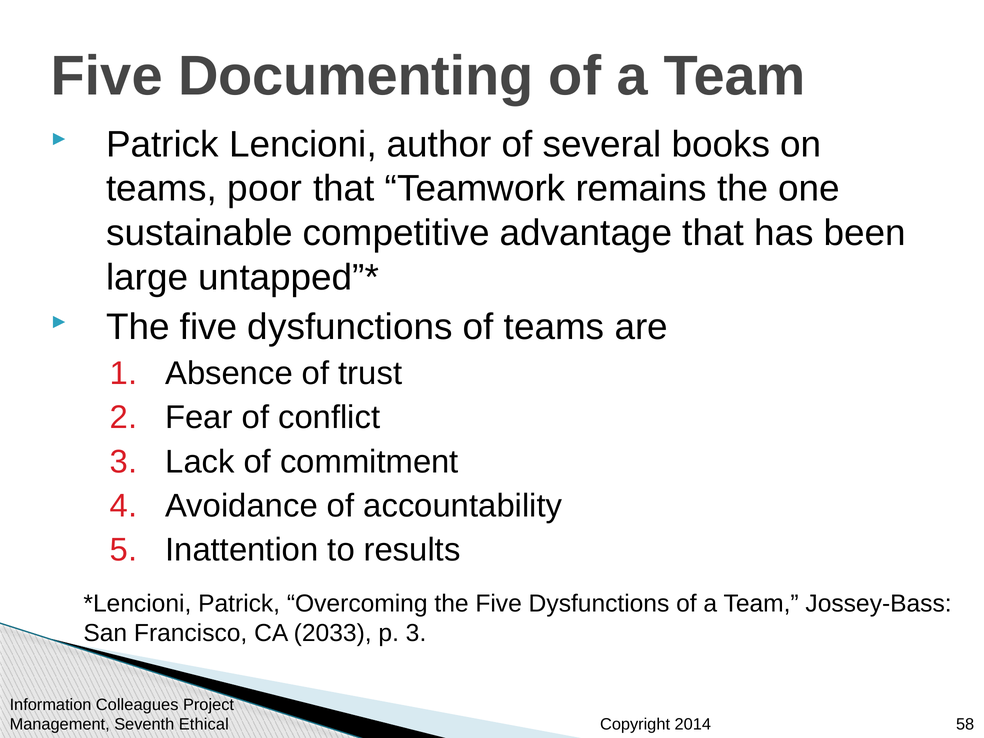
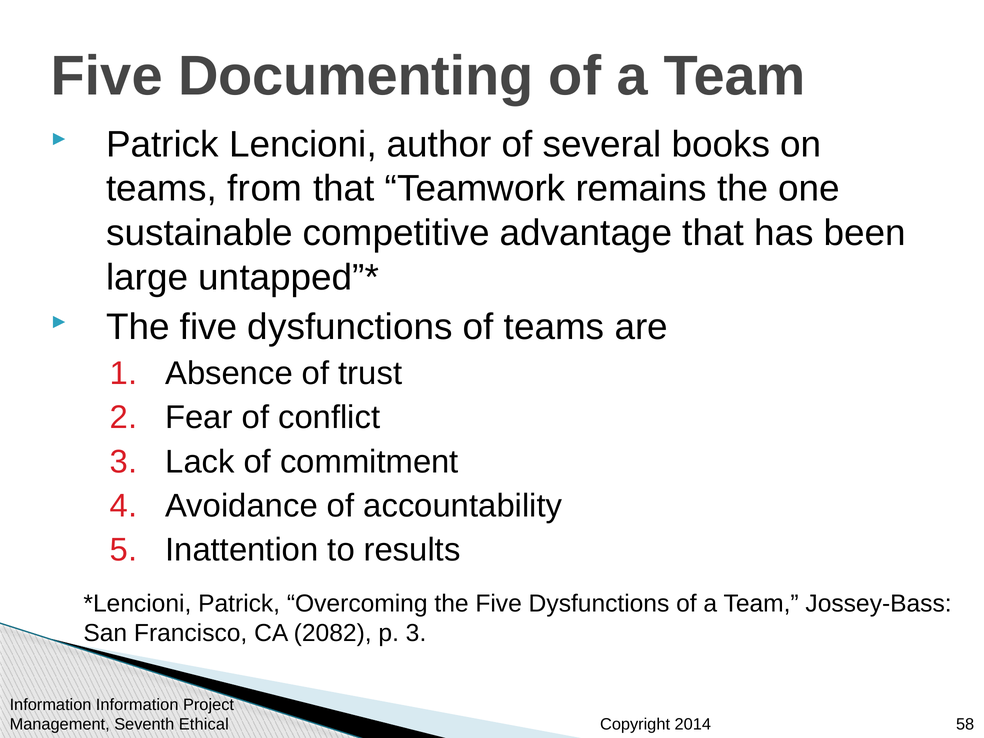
poor: poor -> from (265, 189)
2033: 2033 -> 2082 (333, 633)
Information Colleagues: Colleagues -> Information (137, 705)
